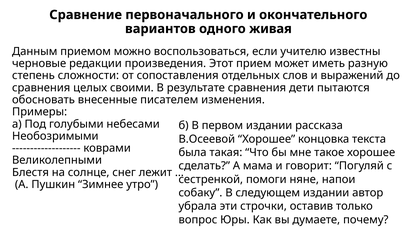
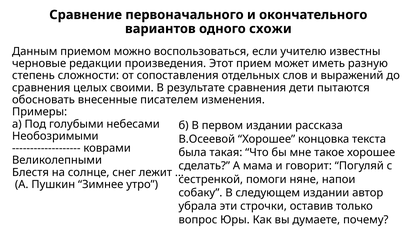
живая: живая -> схожи (270, 29)
